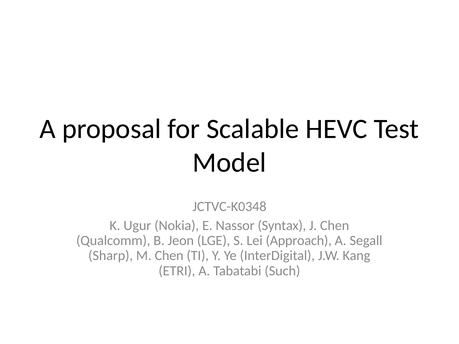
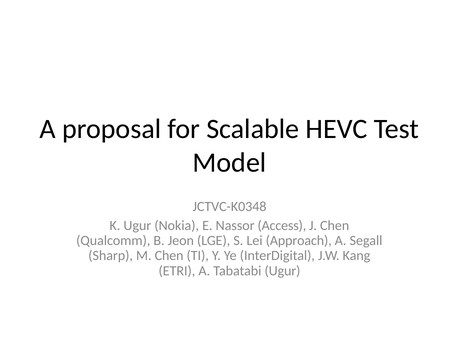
Syntax: Syntax -> Access (282, 226)
Tabatabi Such: Such -> Ugur (282, 271)
